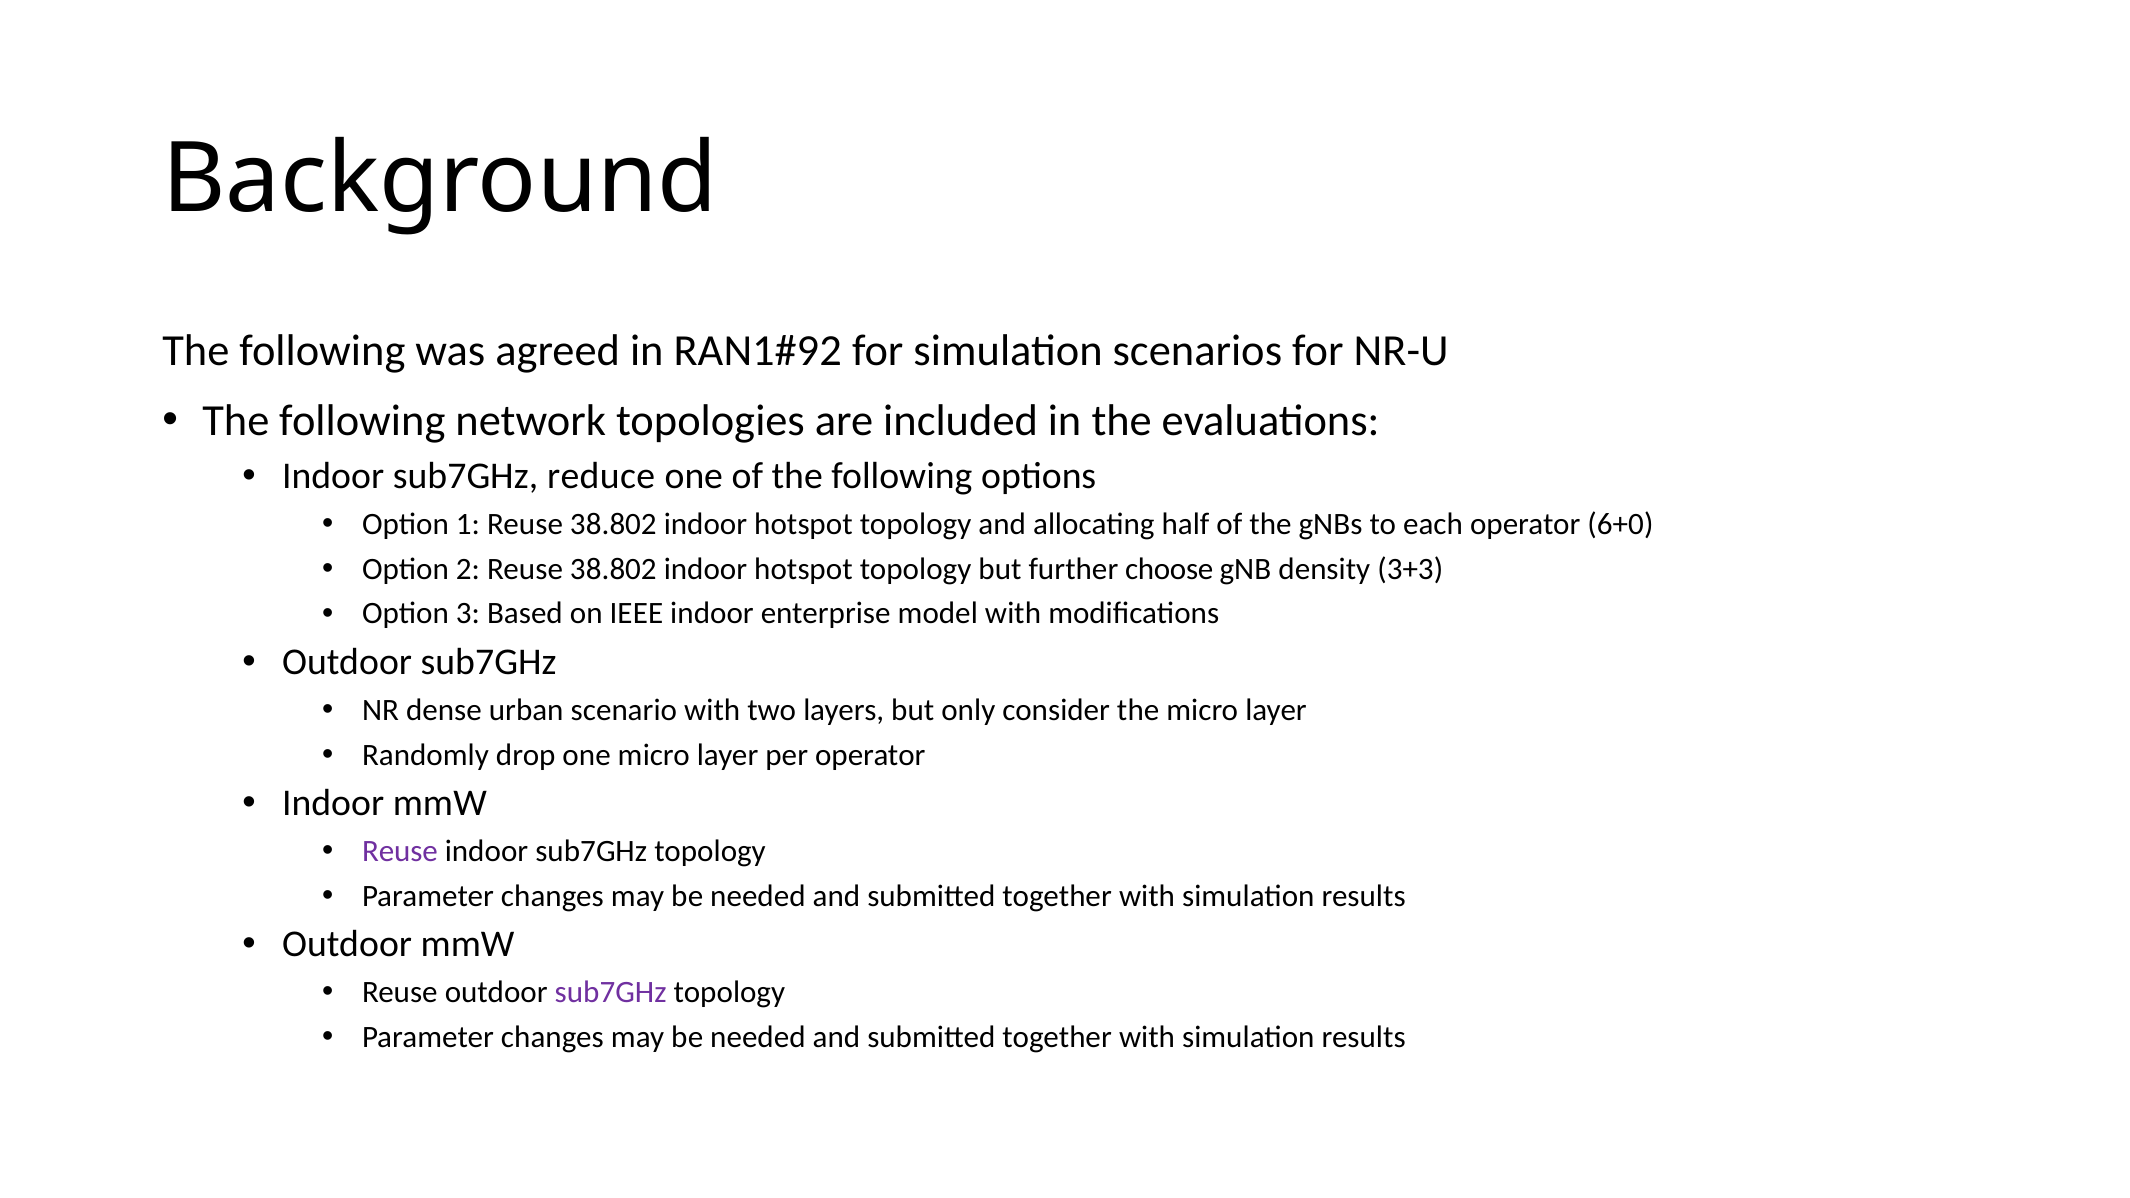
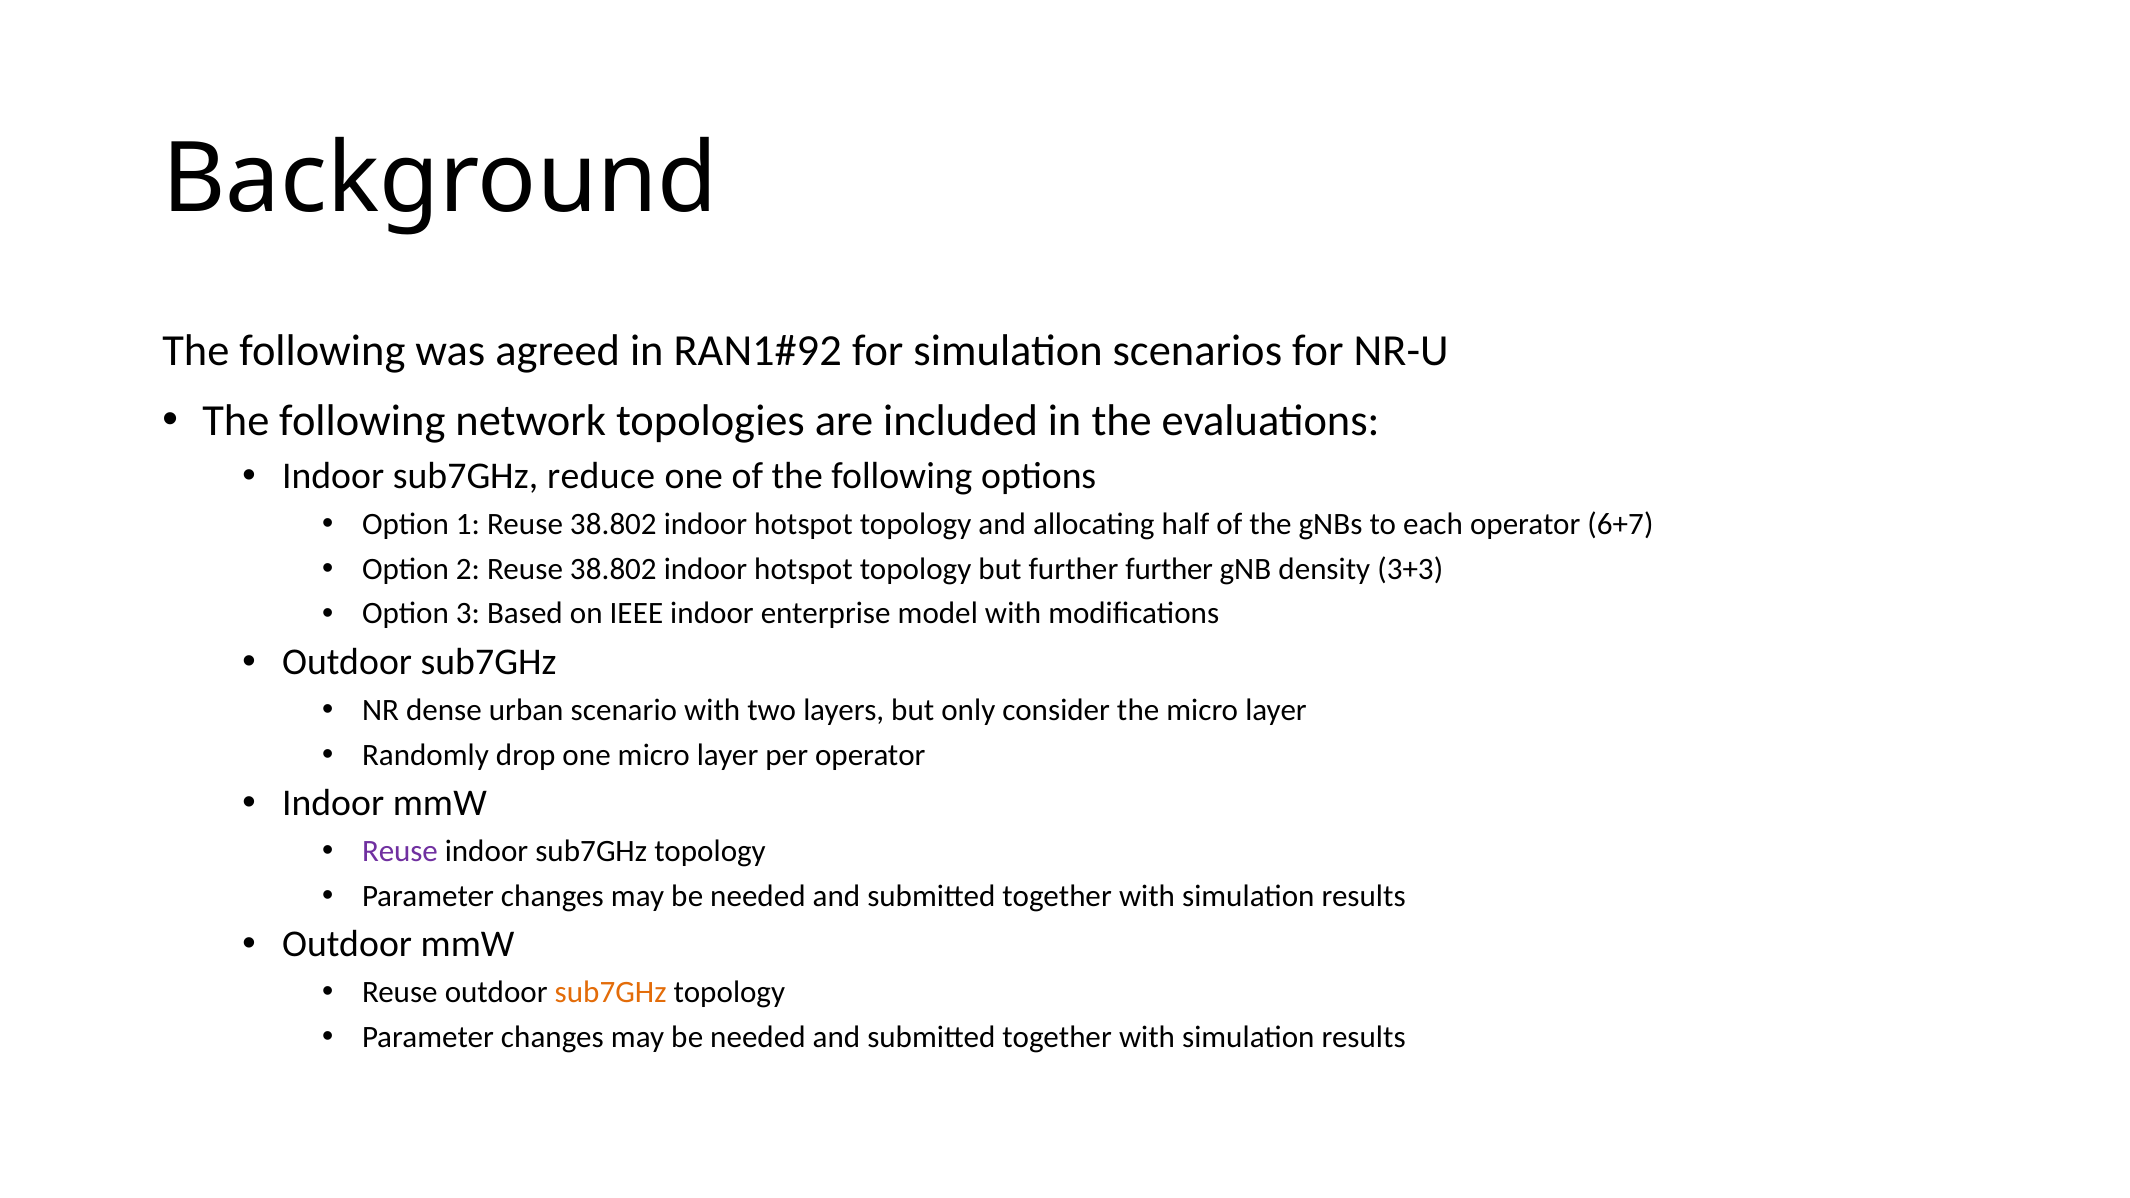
6+0: 6+0 -> 6+7 (1620, 524)
further choose: choose -> further (1169, 569)
sub7GHz colour: purple -> orange (611, 993)
